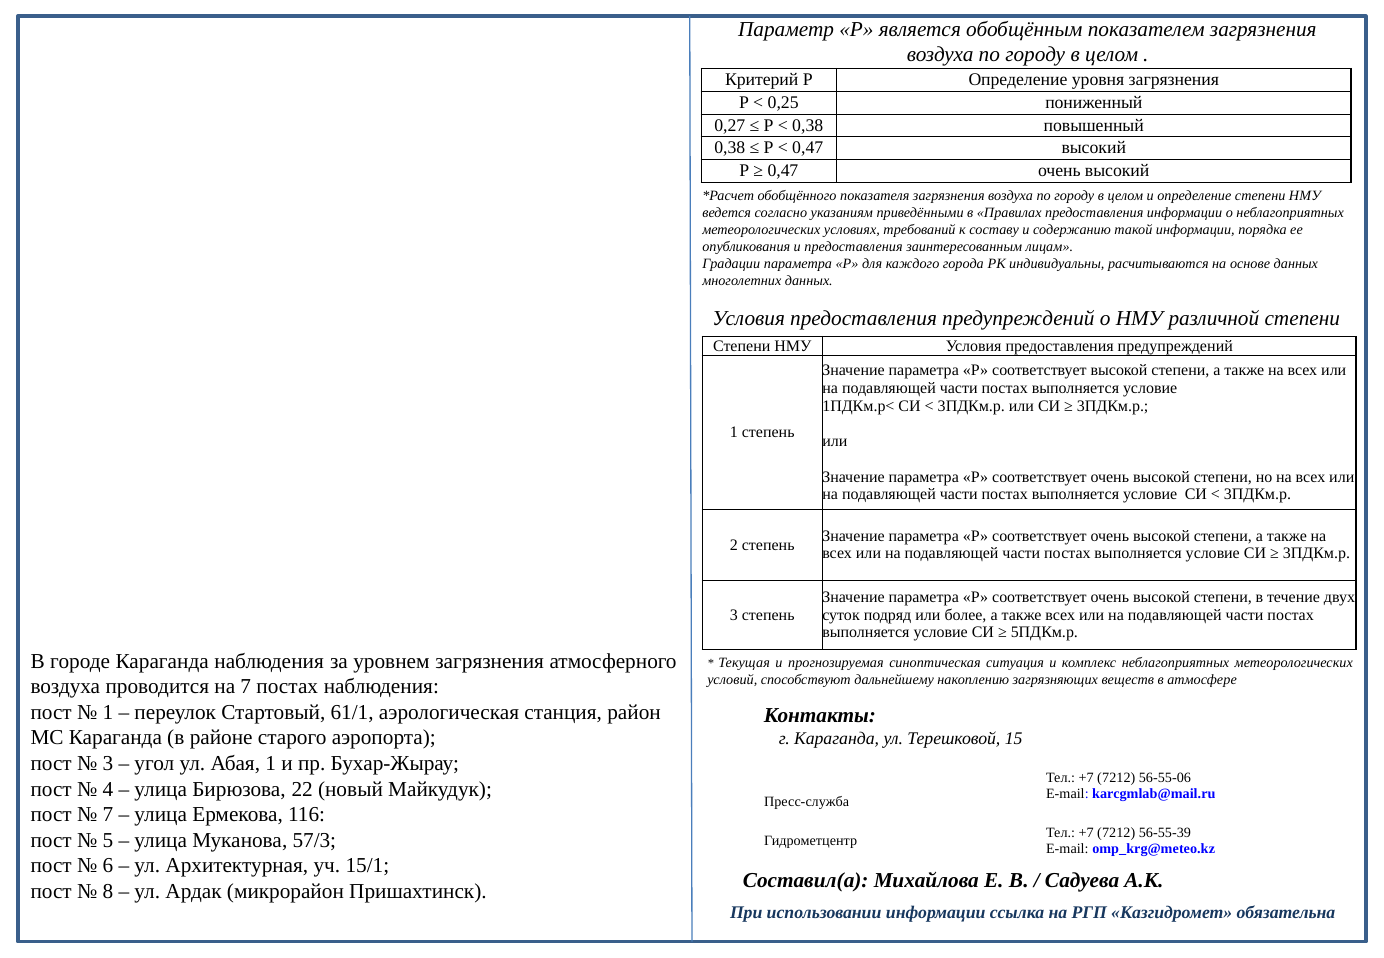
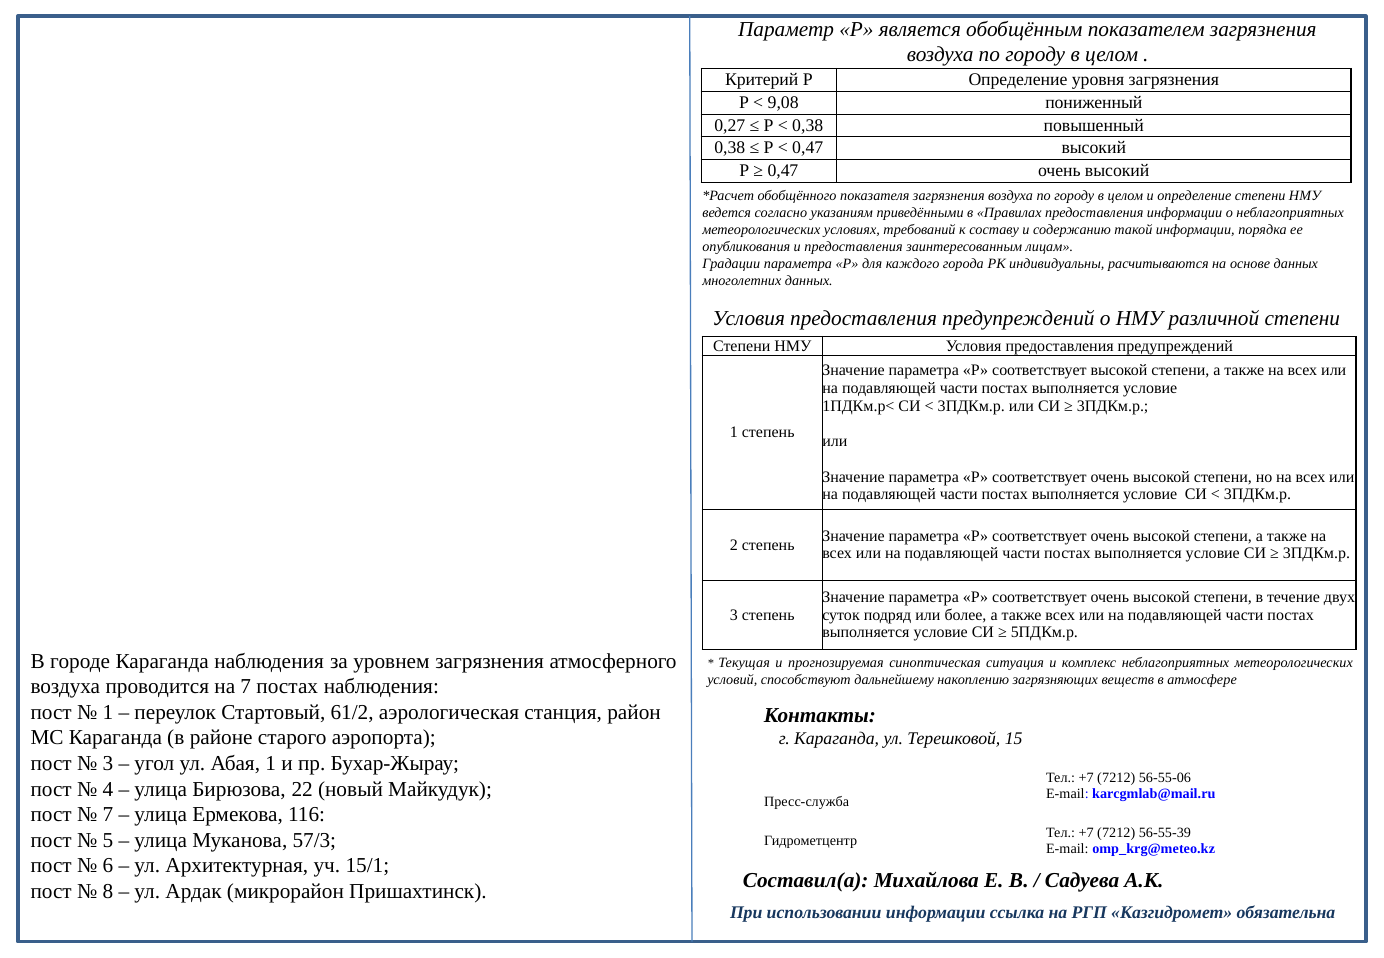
0,25: 0,25 -> 9,08 (783, 102)
61/1: 61/1 -> 61/2 (352, 713)
